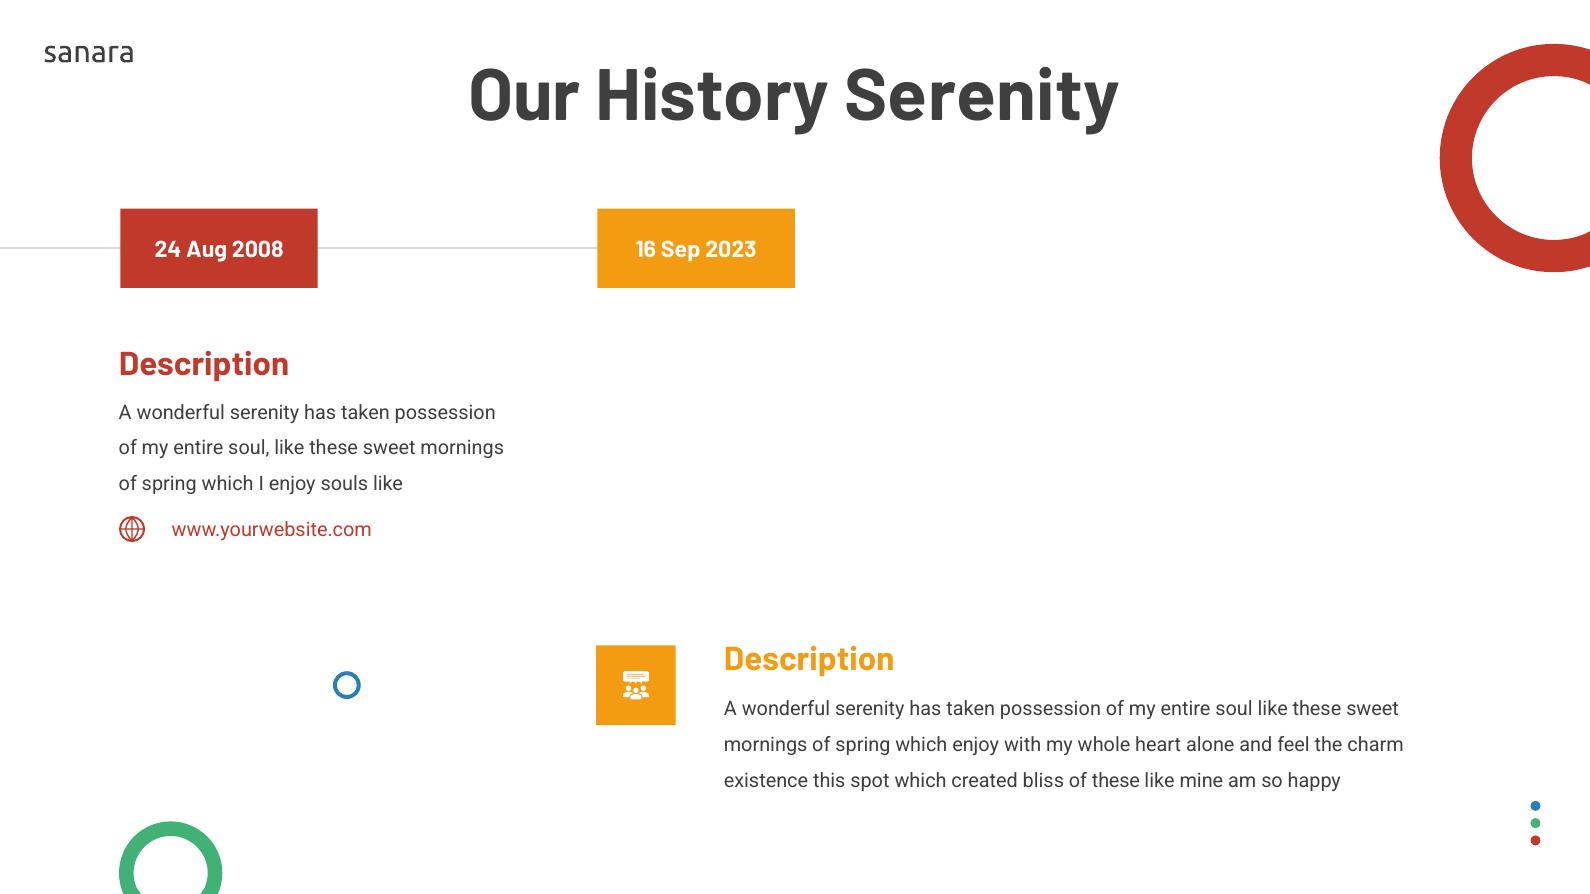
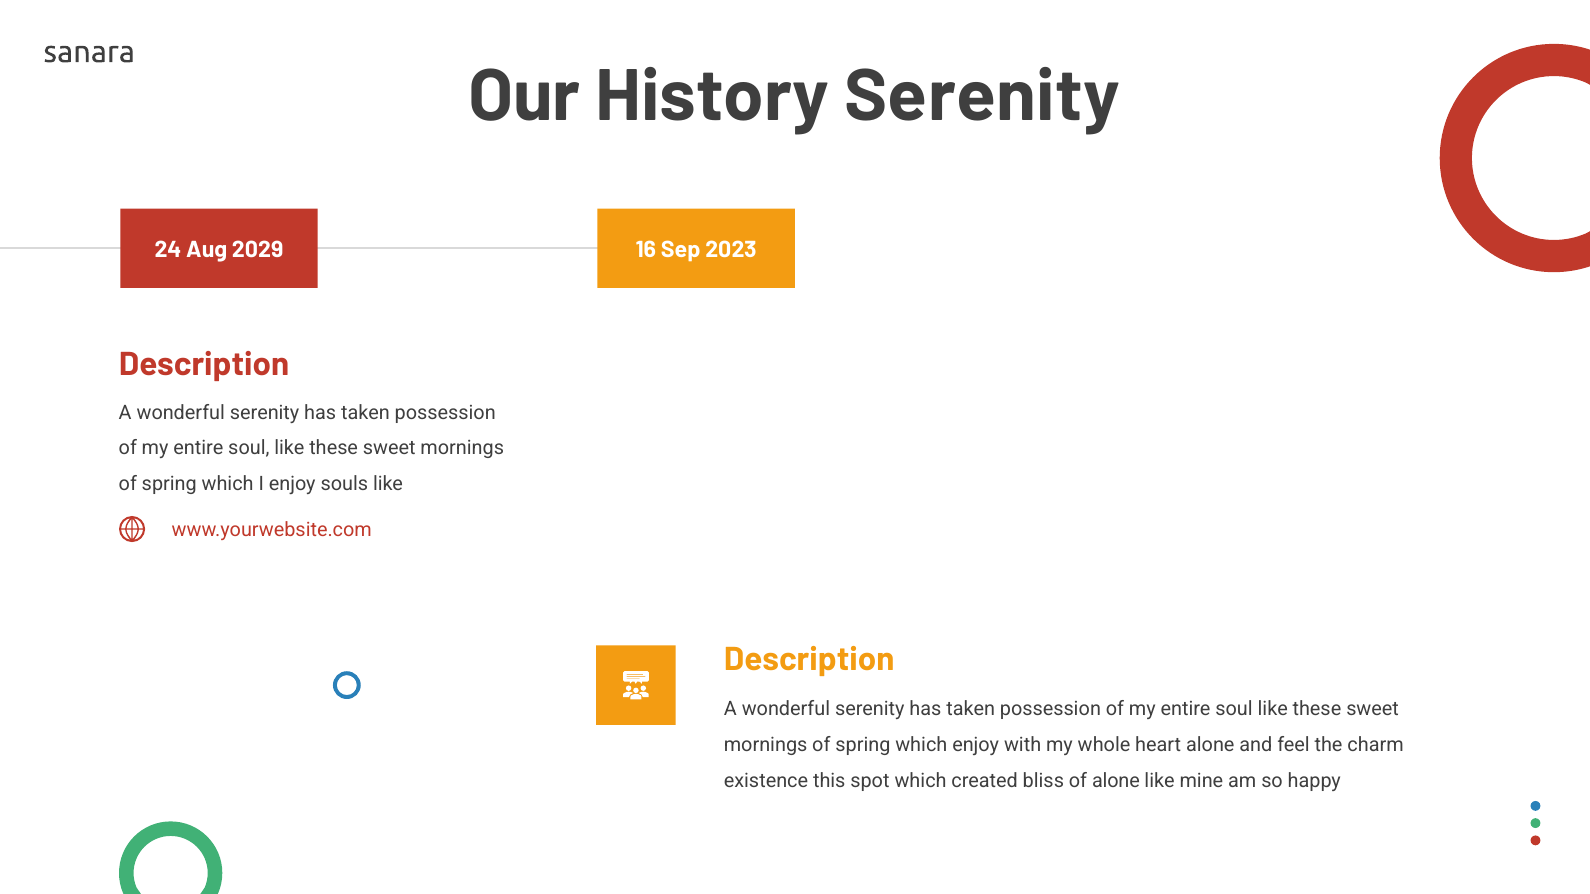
2008: 2008 -> 2029 (258, 250)
of these: these -> alone (1116, 781)
